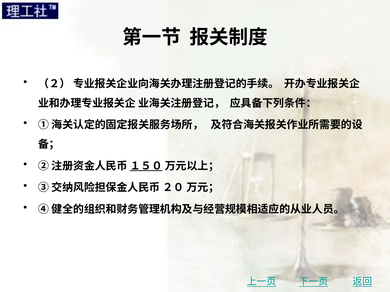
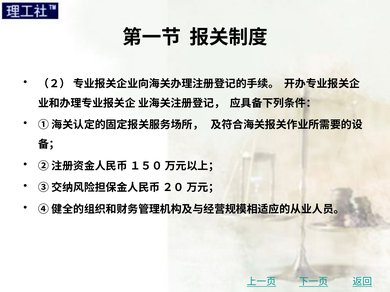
１５０ underline: present -> none (146, 166)
